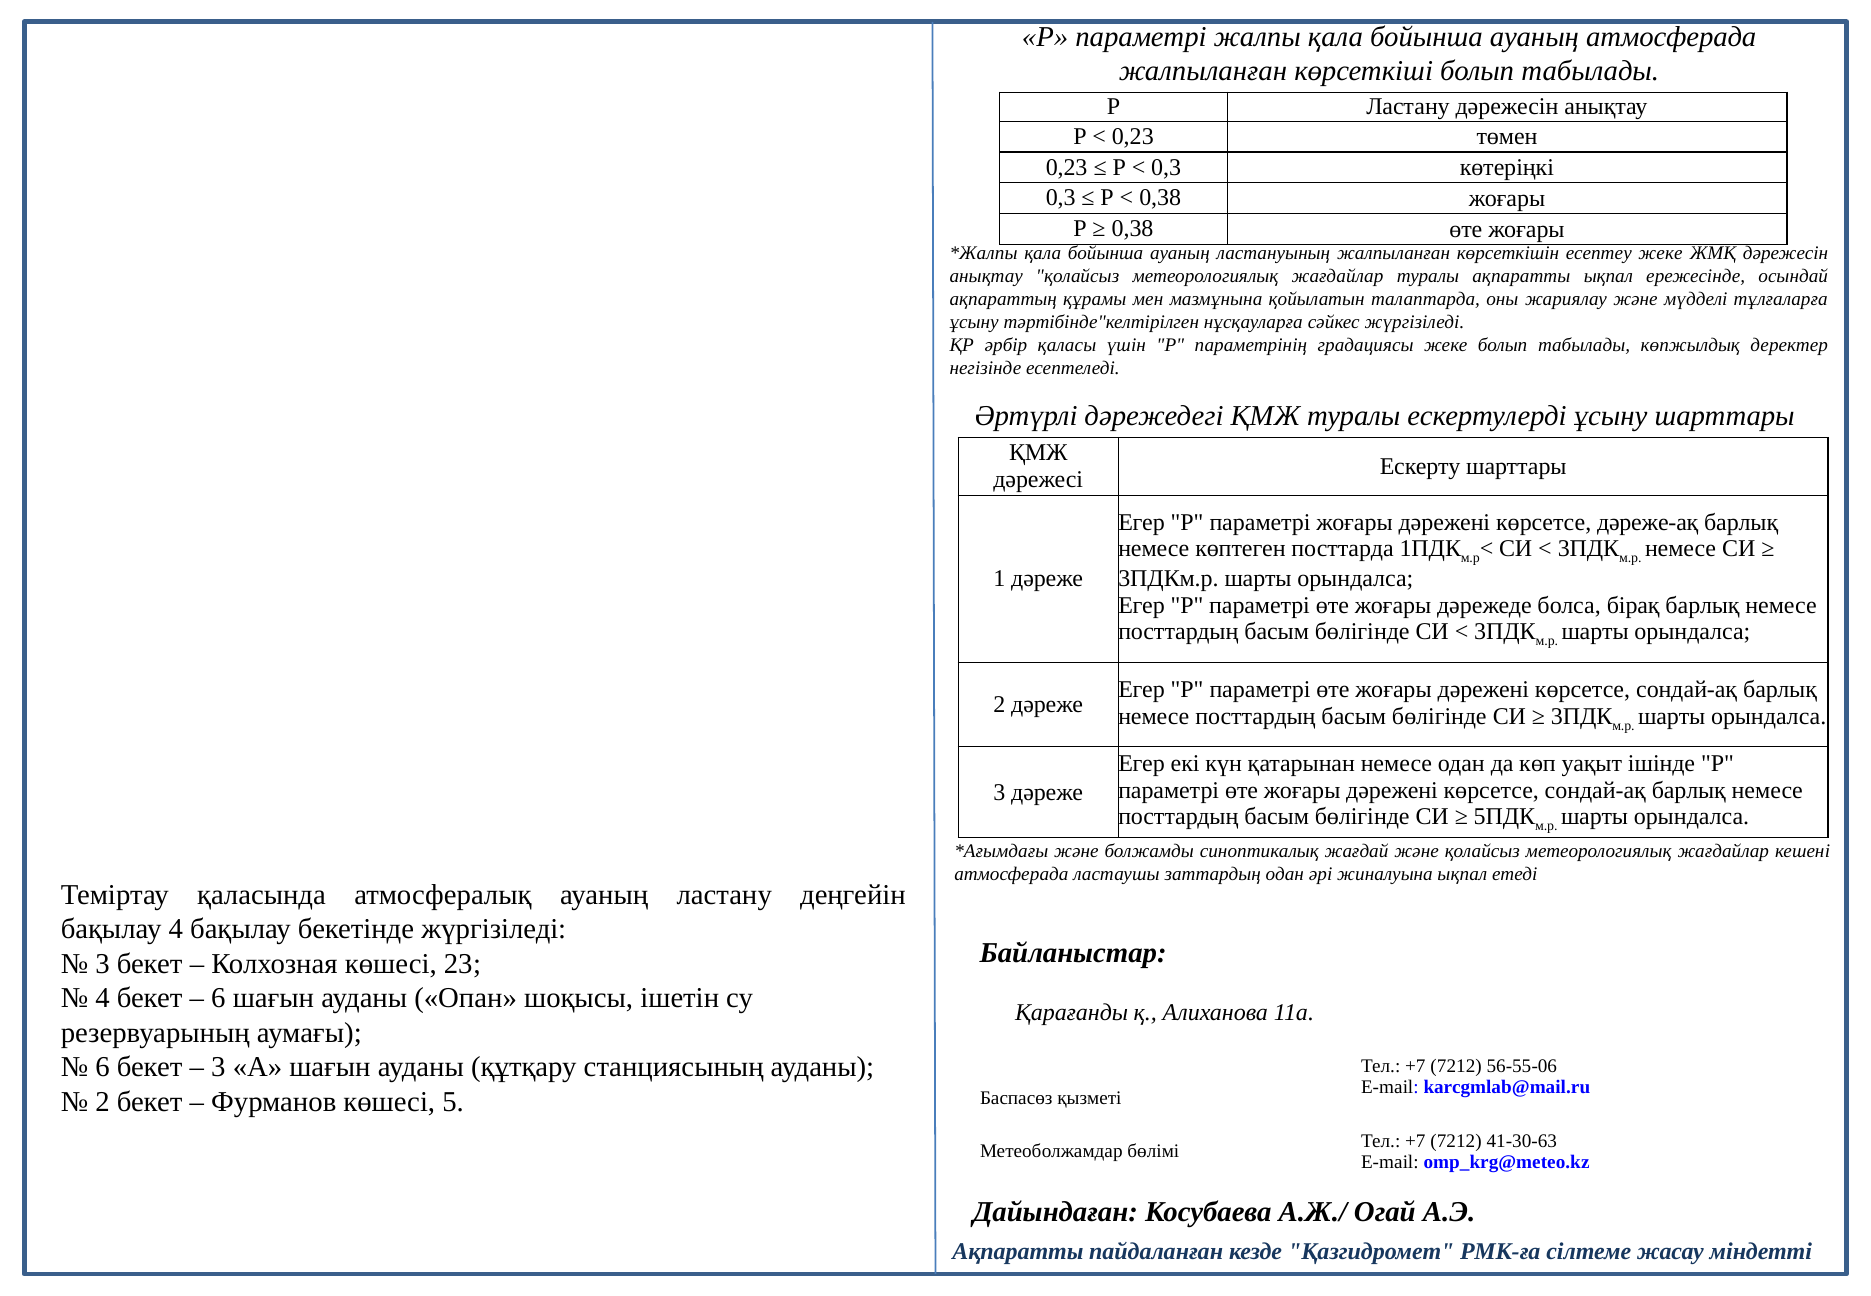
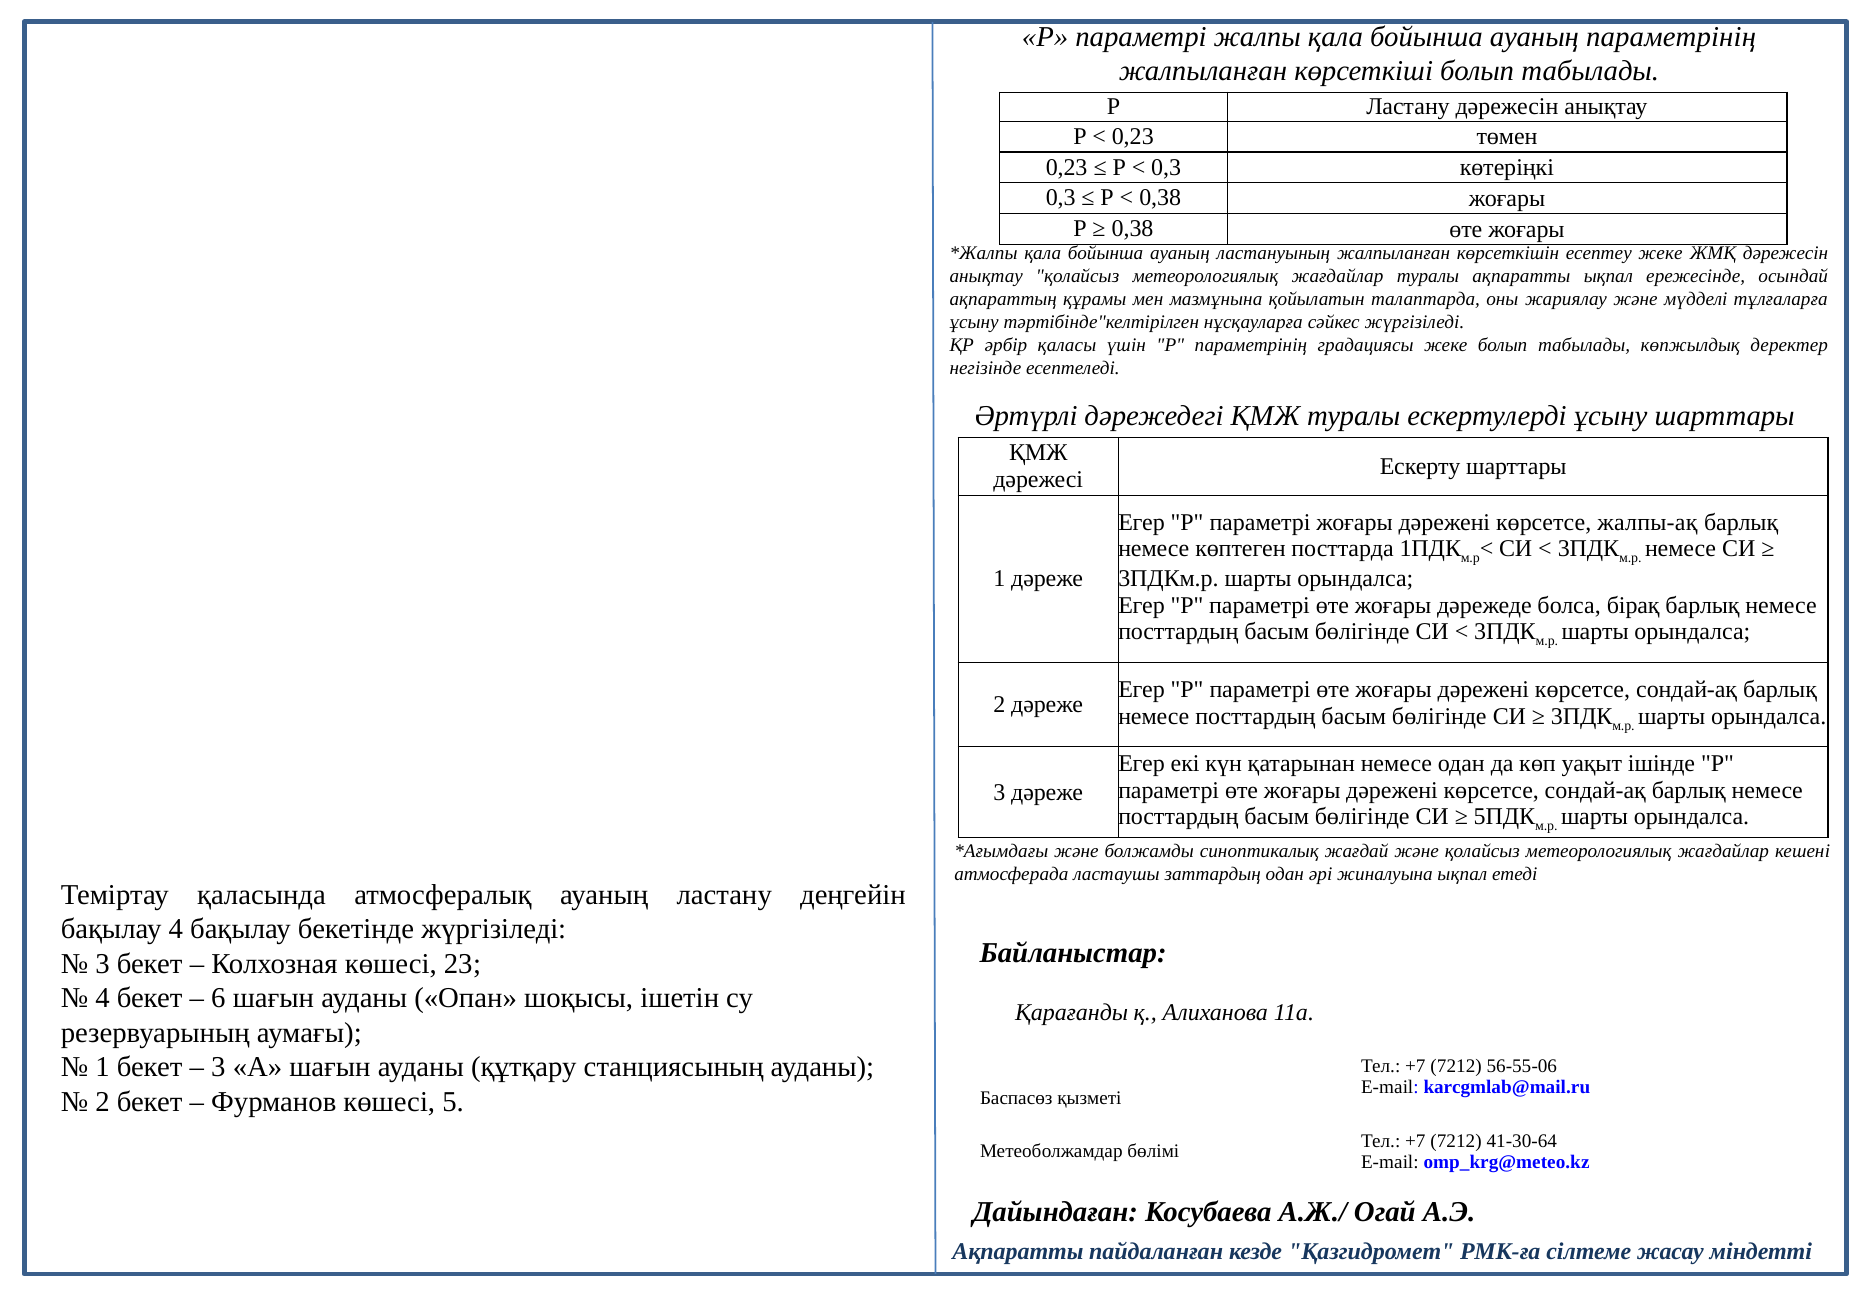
ауаның атмосферада: атмосферада -> параметрінің (1671, 37)
дәреже-ақ: дәреже-ақ -> жалпы-ақ (1647, 522)
6: 6 -> 1 (103, 1067)
41-30-63: 41-30-63 -> 41-30-64 (1522, 1140)
